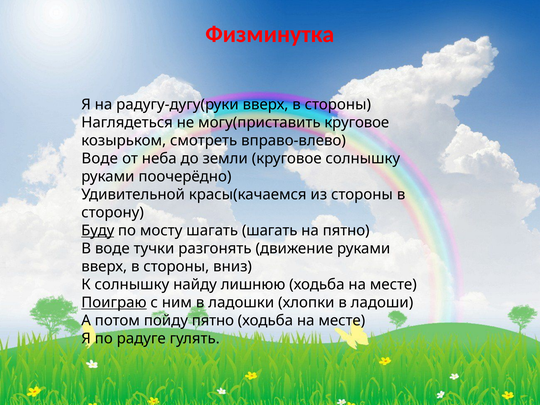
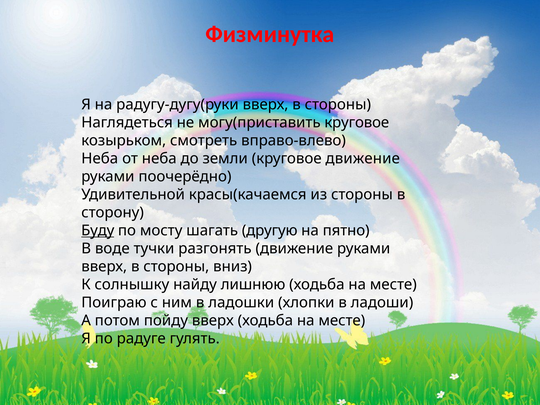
Воде: Воде -> Неба (100, 159)
круговое солнышку: солнышку -> движение (363, 159)
шагать шагать: шагать -> другую (270, 231)
Поиграю underline: present -> none (114, 303)
пойду пятно: пятно -> вверх (213, 321)
